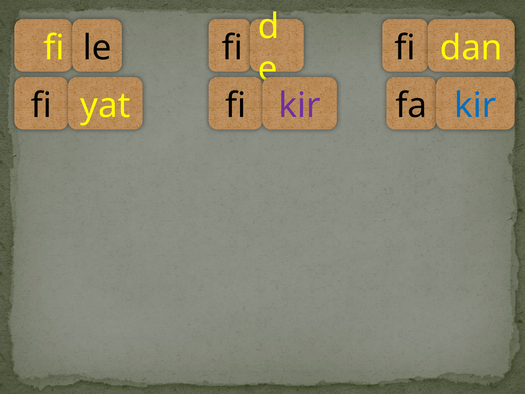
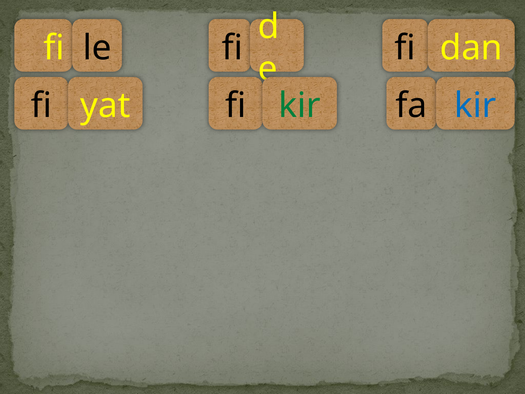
kir colour: purple -> green (300, 106)
